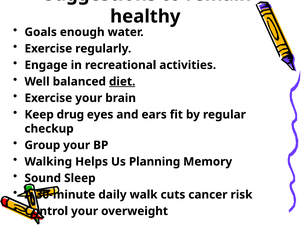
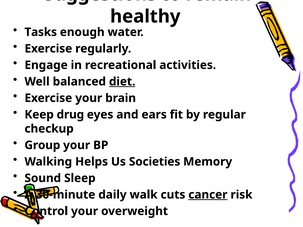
Goals: Goals -> Tasks (41, 32)
Planning: Planning -> Societies (155, 162)
cancer underline: none -> present (208, 195)
